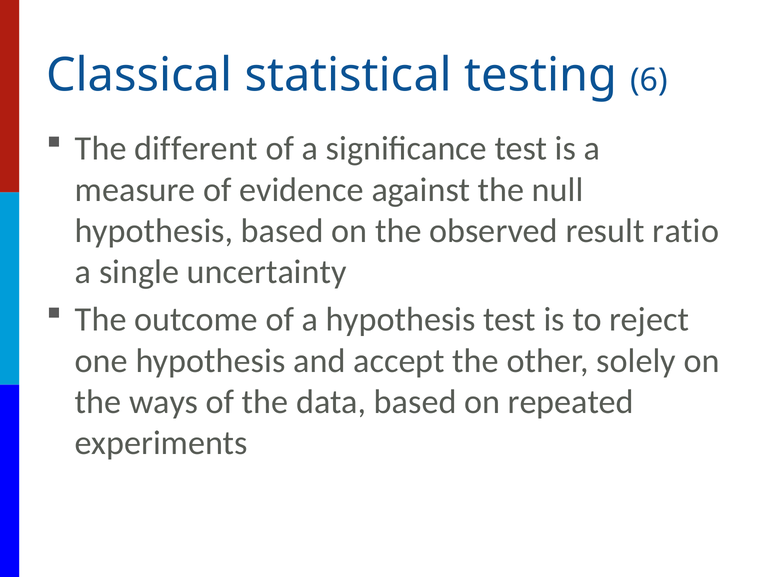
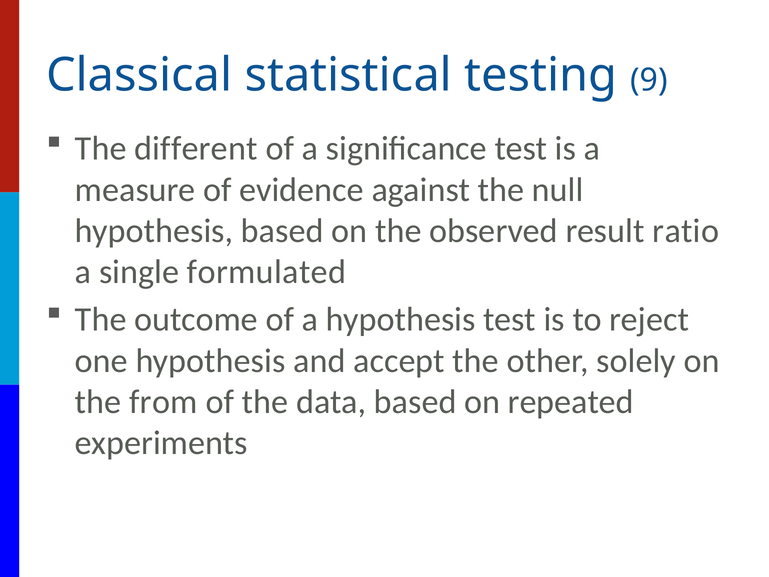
6: 6 -> 9 (649, 80)
uncertainty: uncertainty -> formulated (267, 272)
ways: ways -> from (163, 402)
